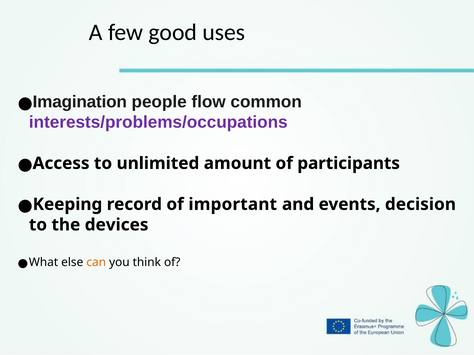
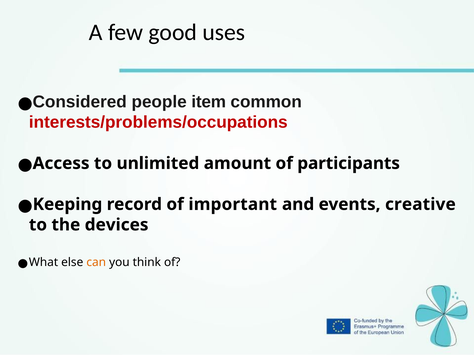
Imagination: Imagination -> Considered (80, 102)
flow: flow -> item (209, 102)
interests/problems/occupations colour: purple -> red (158, 122)
decision: decision -> creative (420, 205)
